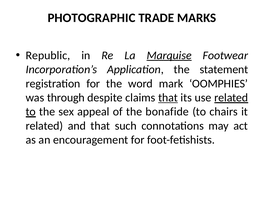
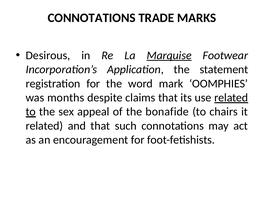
PHOTOGRAPHIC: PHOTOGRAPHIC -> CONNOTATIONS (92, 18)
Republic: Republic -> Desirous (48, 55)
through: through -> months (66, 98)
that underline: present -> none (168, 98)
